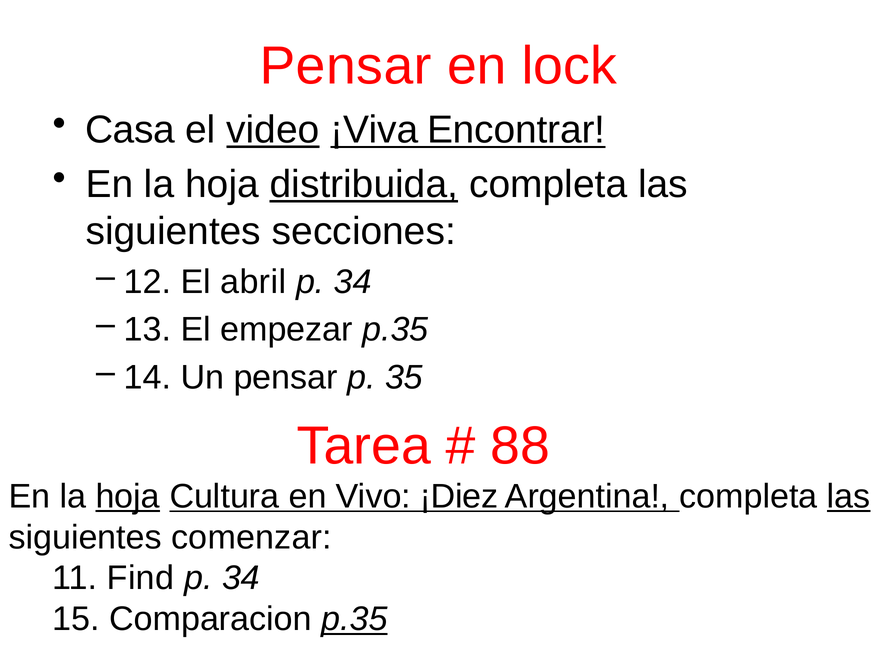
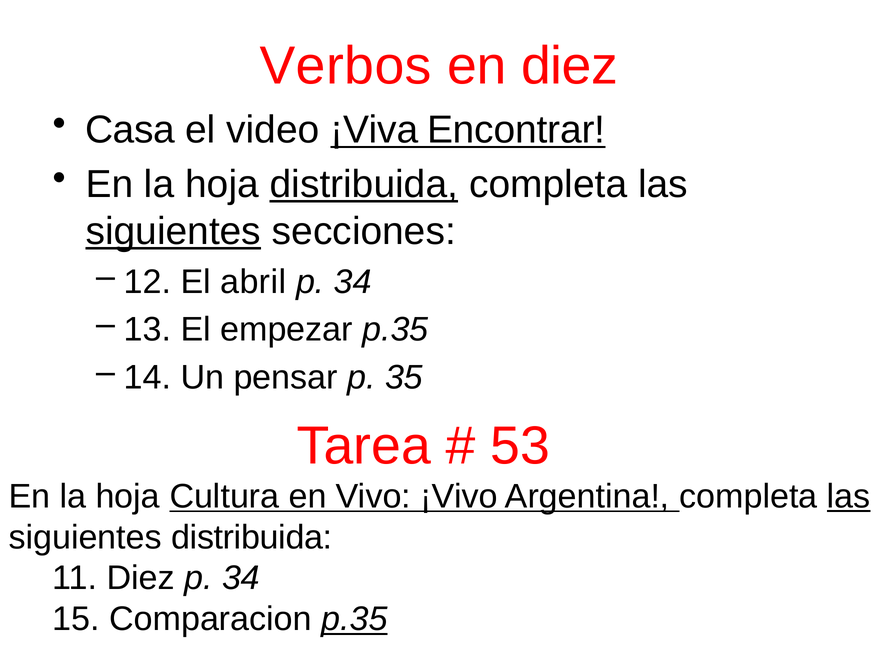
Pensar: Pensar -> Verbos (346, 66)
en lock: lock -> diez (569, 66)
video underline: present -> none (273, 130)
siguientes underline: none -> present (173, 231)
88: 88 -> 53 (520, 446)
hoja underline: present -> none (128, 496)
¡Diez: ¡Diez -> ¡Vivo (459, 496)
siguientes comenzar: comenzar -> distribuida (252, 537)
11 Find: Find -> Diez (141, 578)
